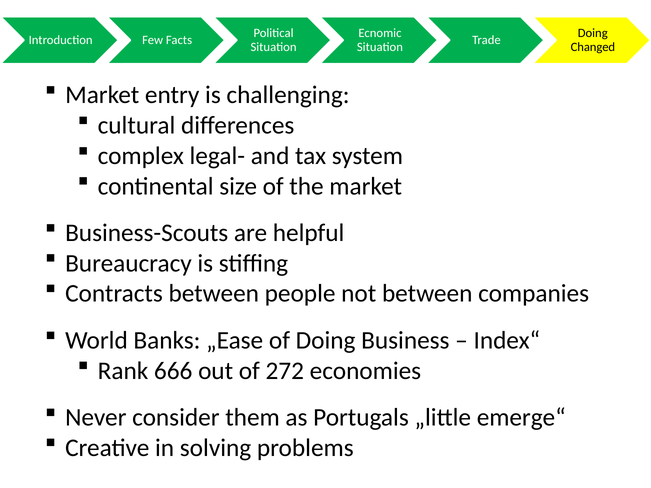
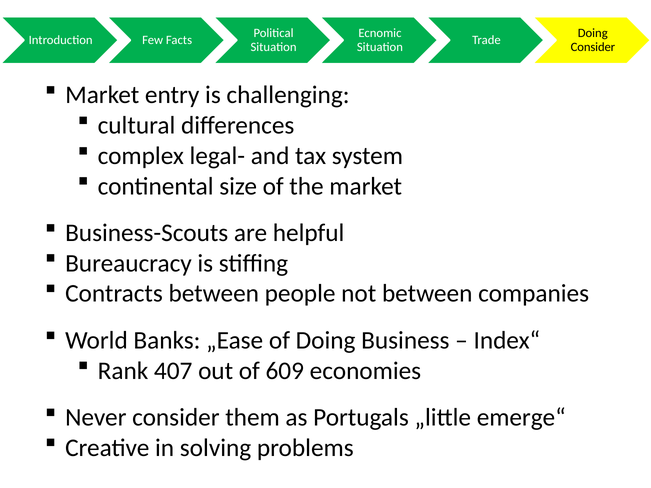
Changed: Changed -> Consider (593, 47)
666: 666 -> 407 (173, 371)
272: 272 -> 609 (285, 371)
